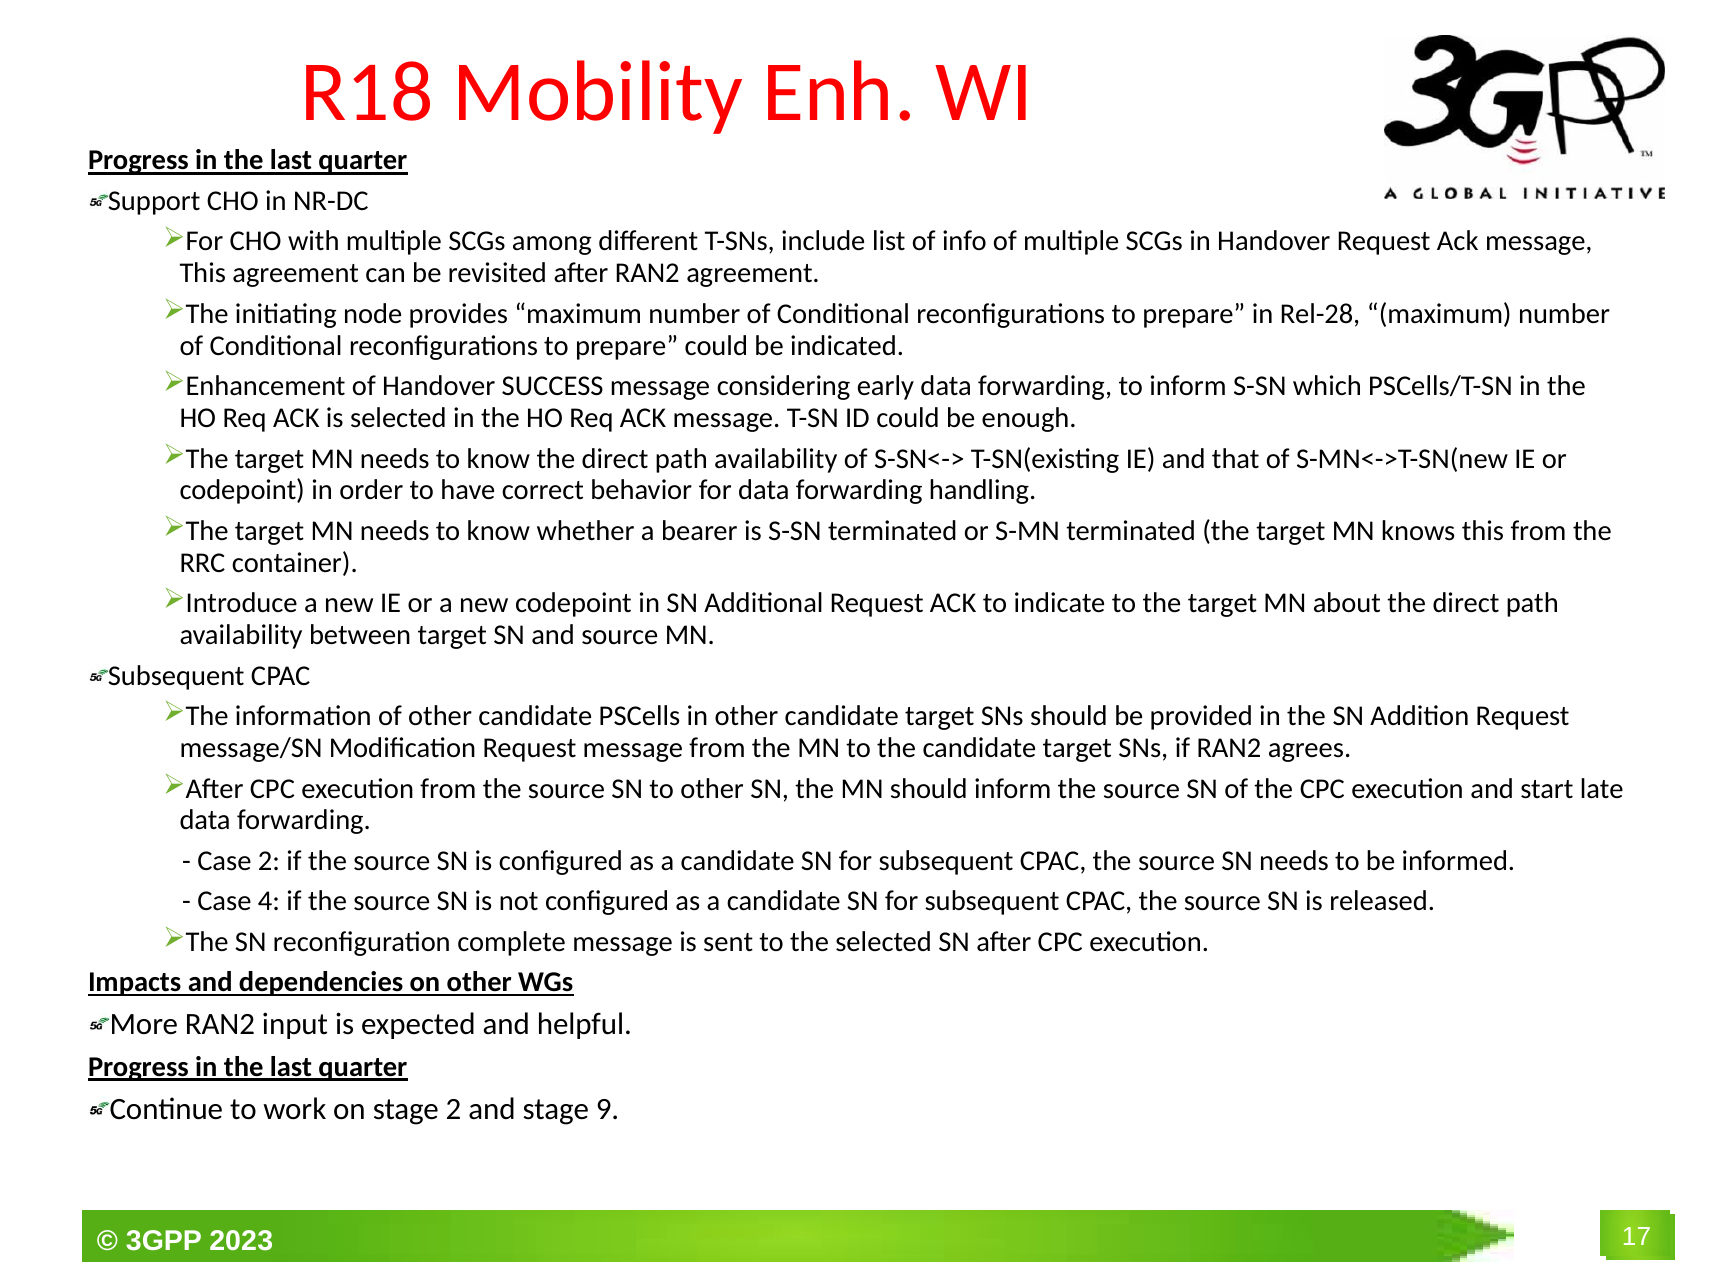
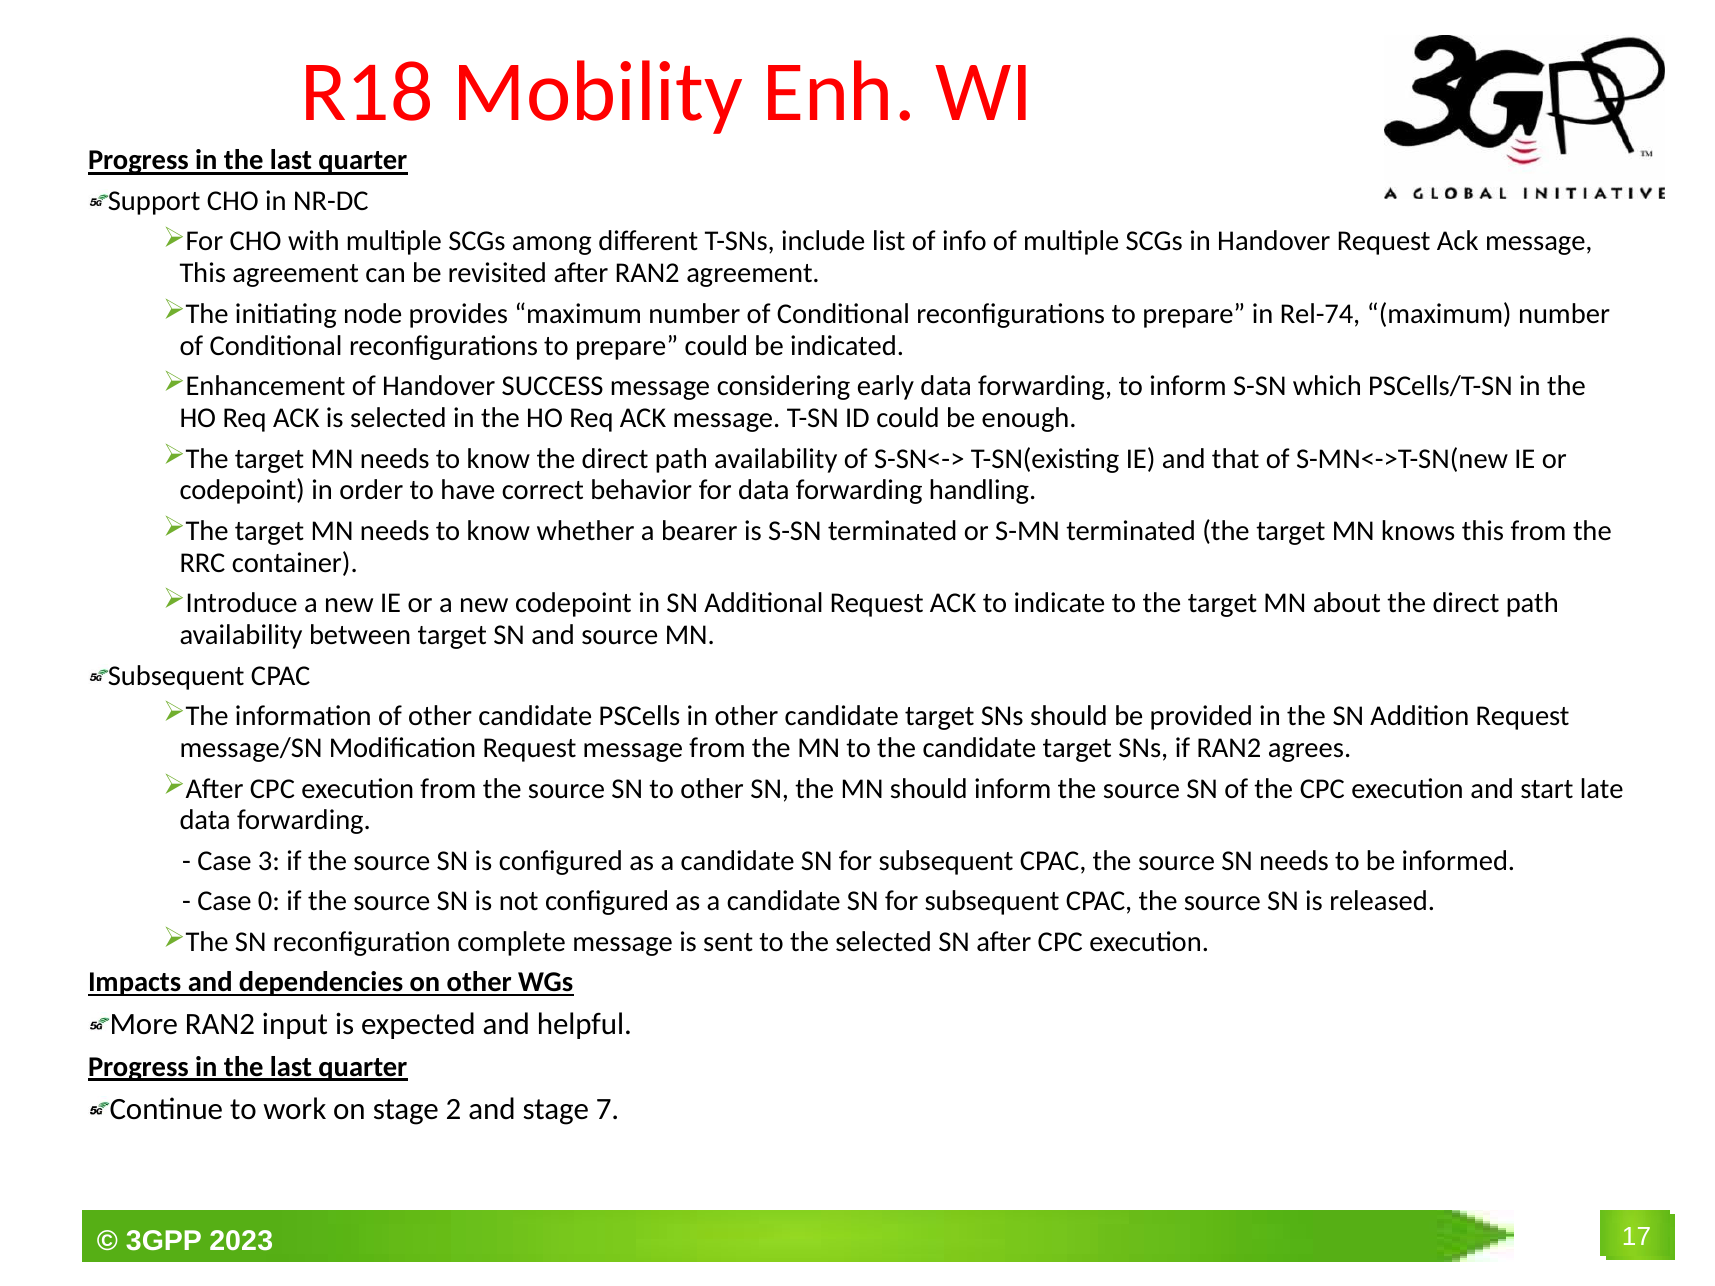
Rel-28: Rel-28 -> Rel-74 (1320, 314)
Case 2: 2 -> 3 (269, 861)
4: 4 -> 0 (269, 902)
9: 9 -> 7 (607, 1109)
